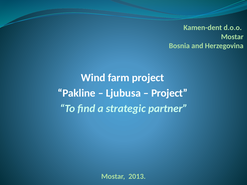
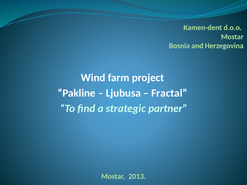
Project: Project -> Fractal (169, 93)
